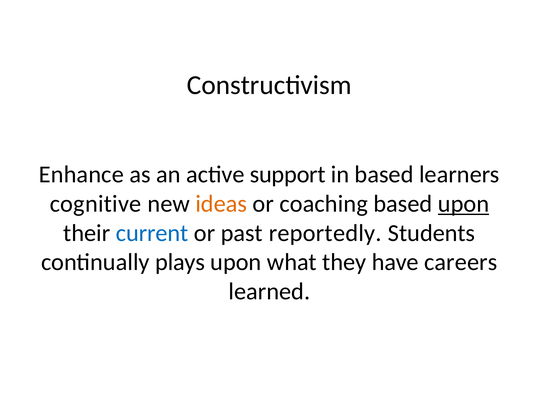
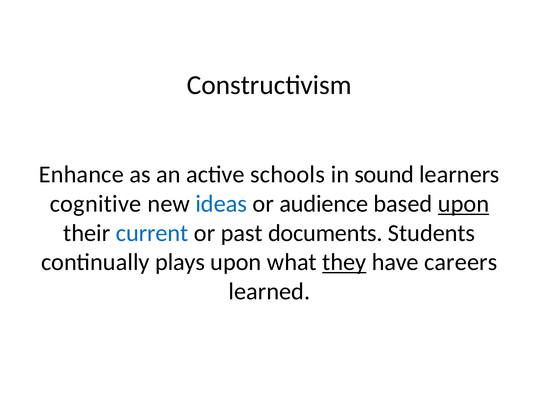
support: support -> schools (288, 175)
in based: based -> sound (384, 175)
ideas colour: orange -> blue (221, 204)
coaching: coaching -> audience (324, 204)
reportedly: reportedly -> documents (325, 233)
they underline: none -> present (344, 262)
